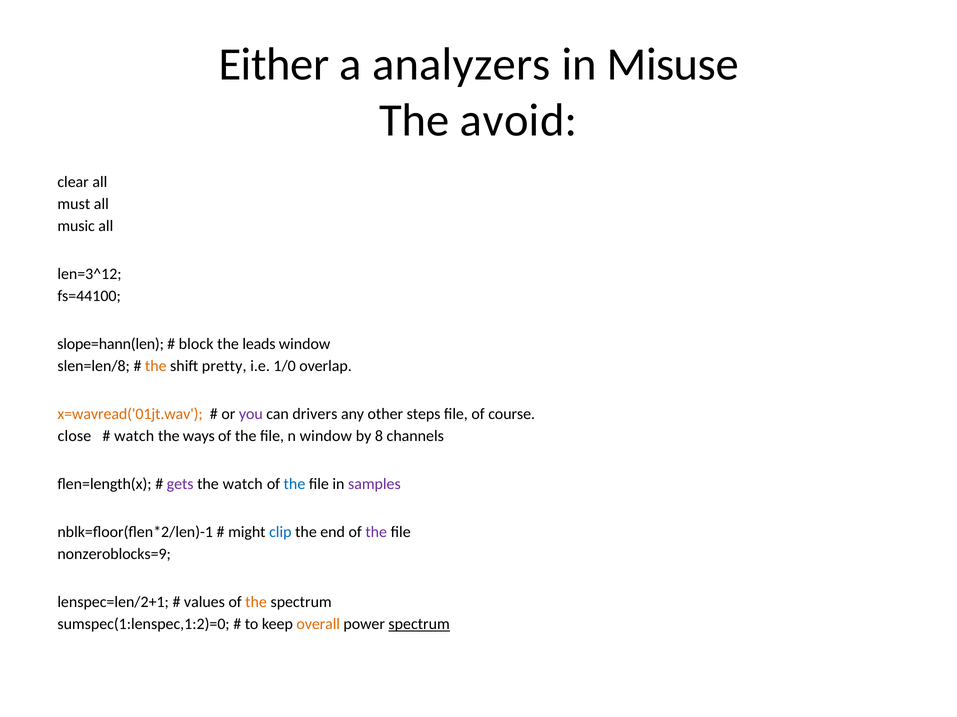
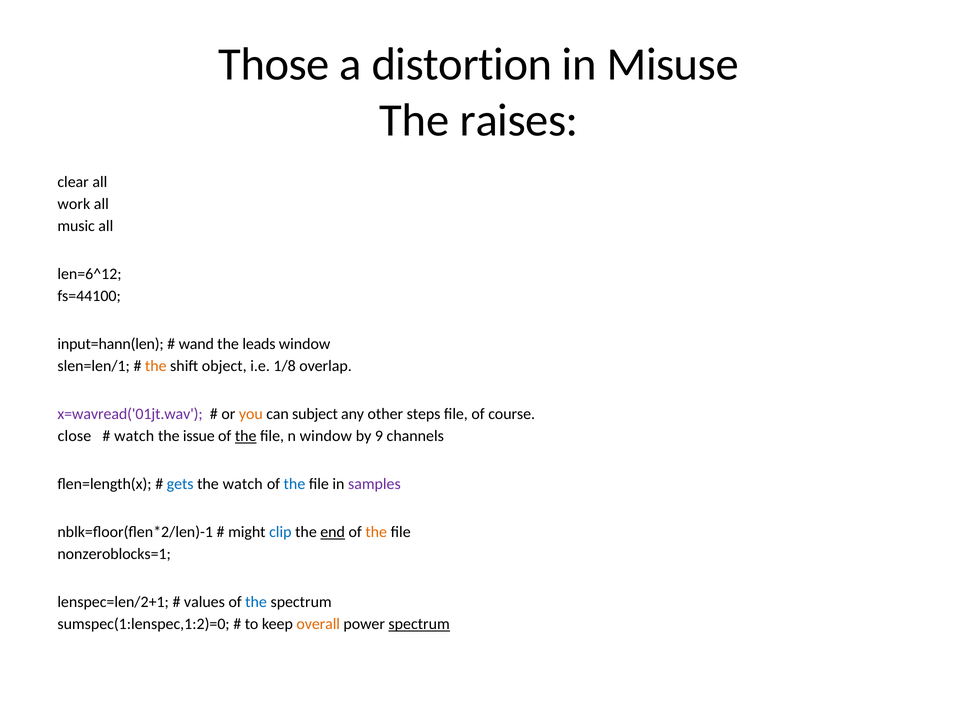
Either: Either -> Those (274, 65)
analyzers: analyzers -> distortion (462, 65)
avoid: avoid -> raises (519, 121)
must: must -> work (74, 204)
len=3^12: len=3^12 -> len=6^12 (89, 274)
slope=hann(len: slope=hann(len -> input=hann(len (111, 345)
block: block -> wand (196, 345)
slen=len/8: slen=len/8 -> slen=len/1 (94, 367)
pretty: pretty -> object (224, 367)
1/0: 1/0 -> 1/8 (285, 367)
x=wavread('01jt.wav colour: orange -> purple (130, 415)
you colour: purple -> orange (251, 415)
drivers: drivers -> subject (315, 415)
ways: ways -> issue (199, 437)
the underline: none -> present (246, 437)
8: 8 -> 9 (379, 437)
gets colour: purple -> blue (180, 485)
end underline: none -> present (333, 533)
the colour: purple -> orange (376, 533)
nonzeroblocks=9: nonzeroblocks=9 -> nonzeroblocks=1 (114, 555)
the colour: orange -> blue (256, 603)
